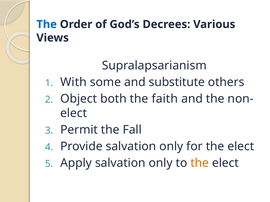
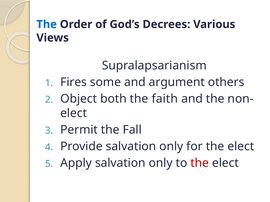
With: With -> Fires (74, 82)
substitute: substitute -> argument (177, 82)
the colour: orange -> red (200, 163)
